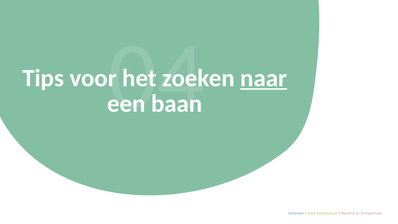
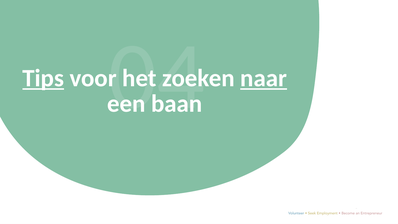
Tips underline: none -> present (43, 78)
